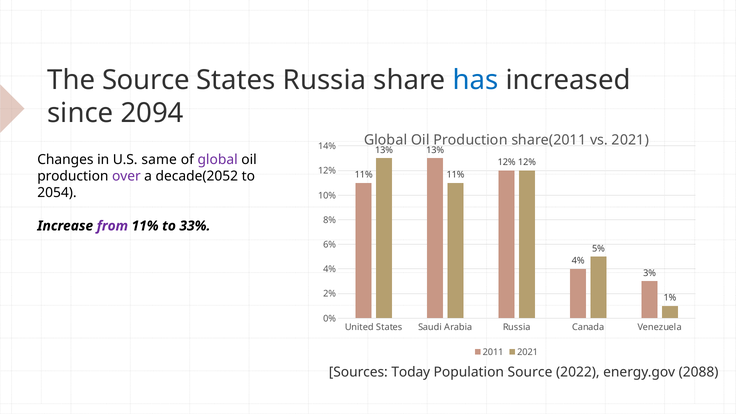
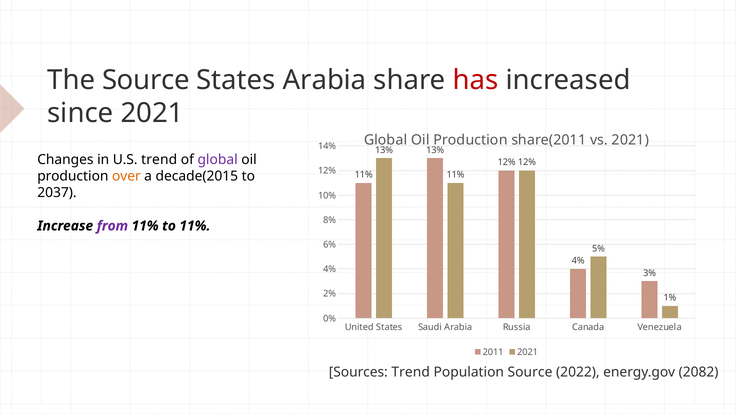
States Russia: Russia -> Arabia (325, 80)
has colour: blue -> red (476, 80)
since 2094: 2094 -> 2021 (152, 113)
U.S same: same -> trend (159, 160)
over colour: purple -> orange (126, 176)
decade(2052: decade(2052 -> decade(2015 (197, 176)
2054: 2054 -> 2037 (57, 193)
to 33%: 33% -> 11% (195, 226)
Sources Today: Today -> Trend (411, 372)
2088: 2088 -> 2082 (699, 372)
